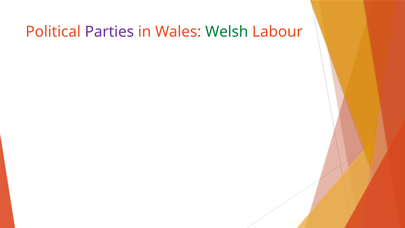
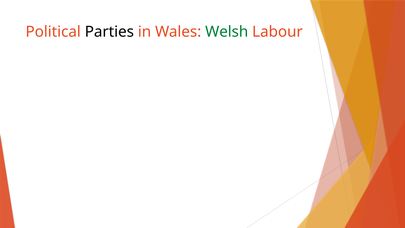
Parties colour: purple -> black (109, 32)
